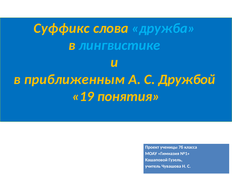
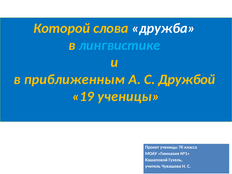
Суффикс: Суффикс -> Которой (62, 28)
дружба colour: light blue -> white (163, 28)
19 понятия: понятия -> ученицы (128, 96)
